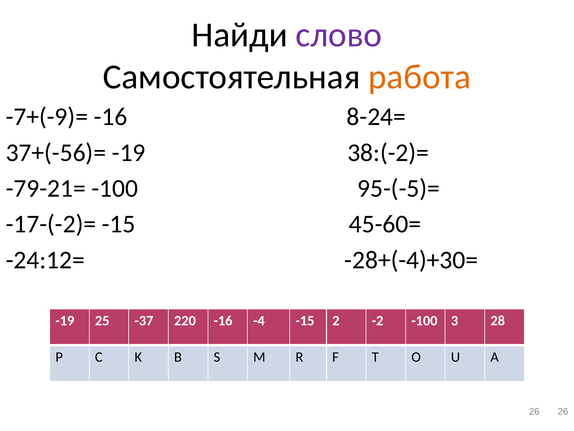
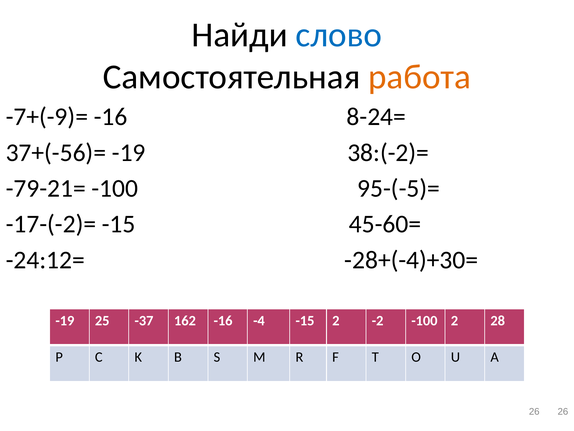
слово colour: purple -> blue (339, 35)
220: 220 -> 162 (185, 320)
-100 3: 3 -> 2 (455, 320)
